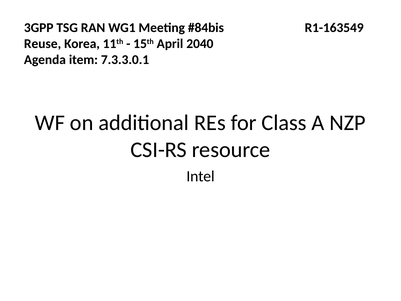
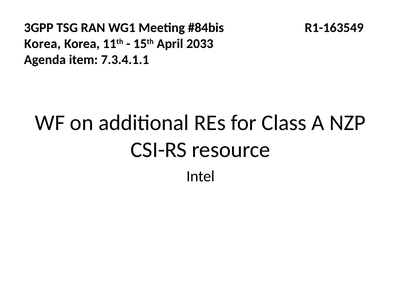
Reuse: Reuse -> Korea (43, 44)
2040: 2040 -> 2033 (200, 44)
7.3.3.0.1: 7.3.3.0.1 -> 7.3.4.1.1 (125, 60)
